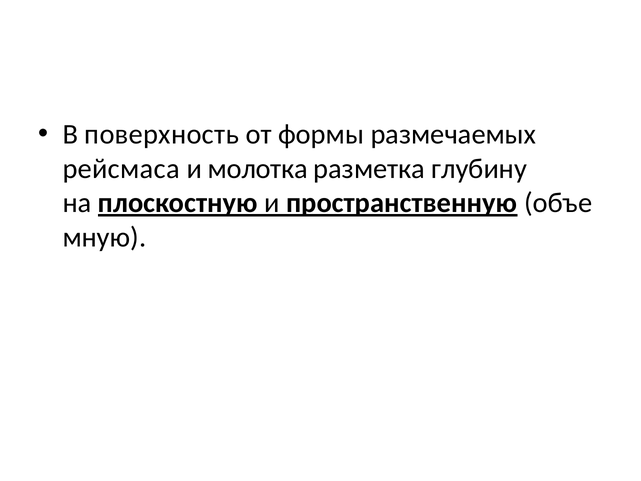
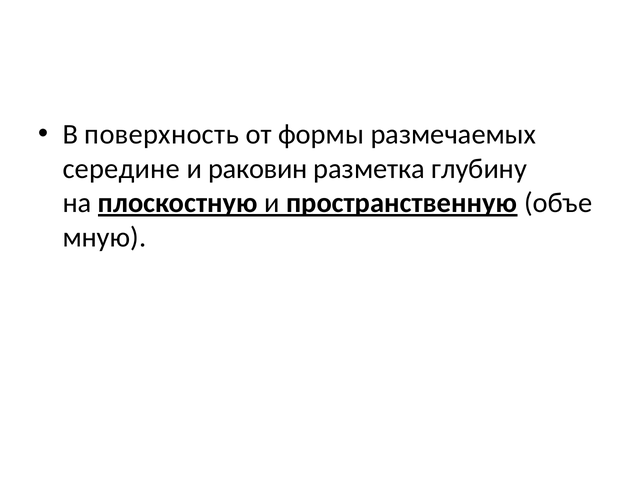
рейсмаса: рейсмаса -> середине (121, 169)
молотка: молотка -> раковин (258, 169)
